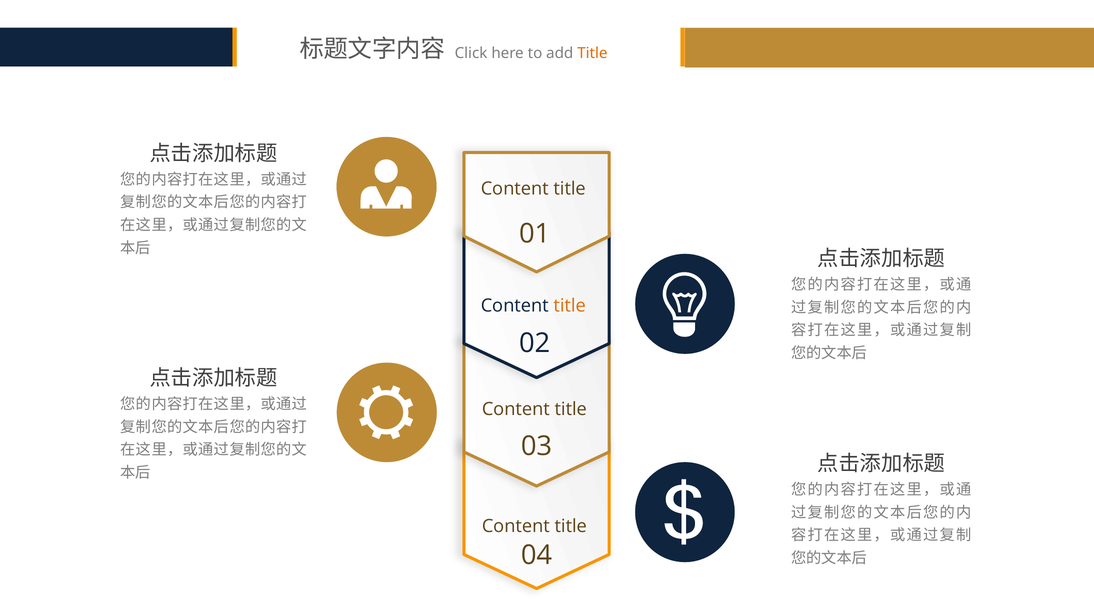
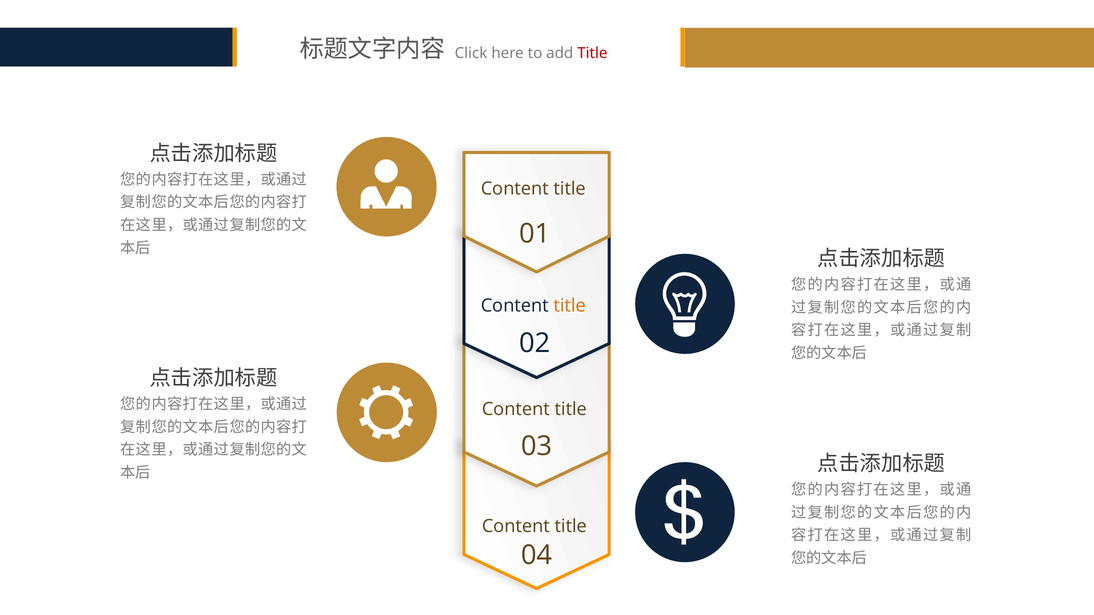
Title colour: orange -> red (592, 53)
